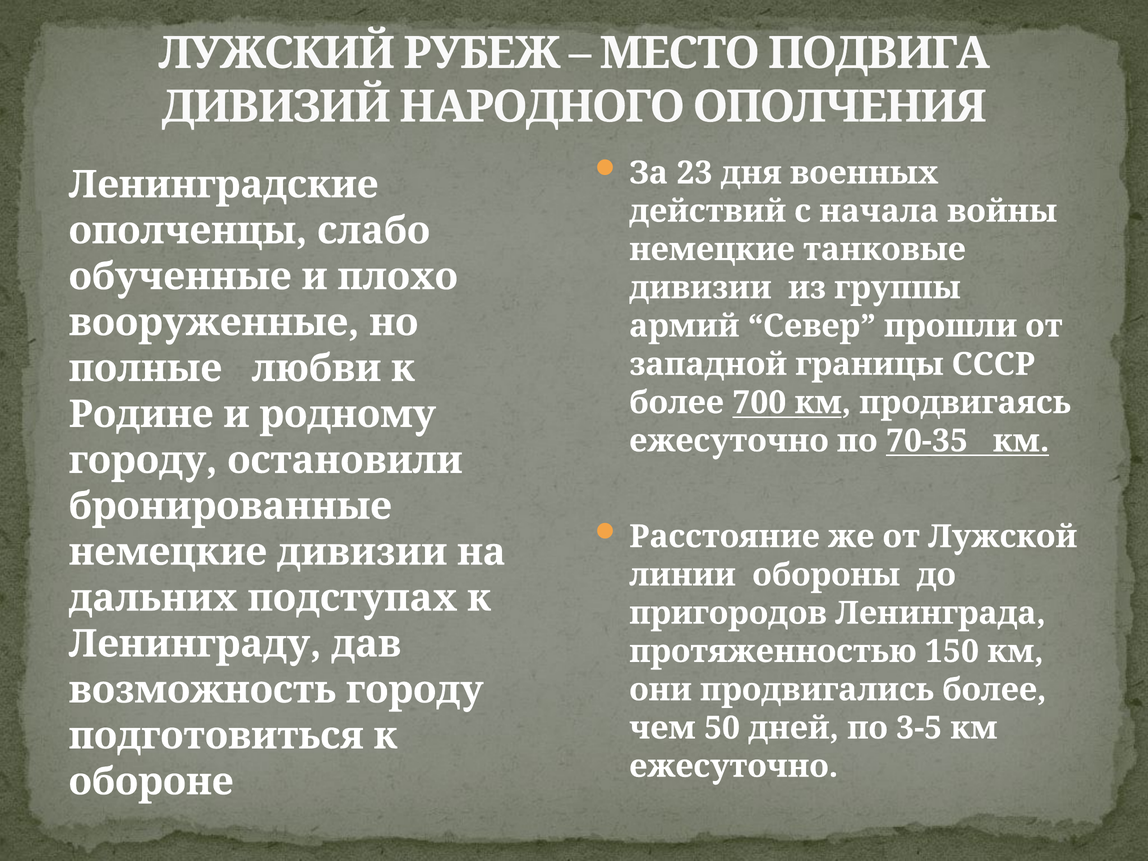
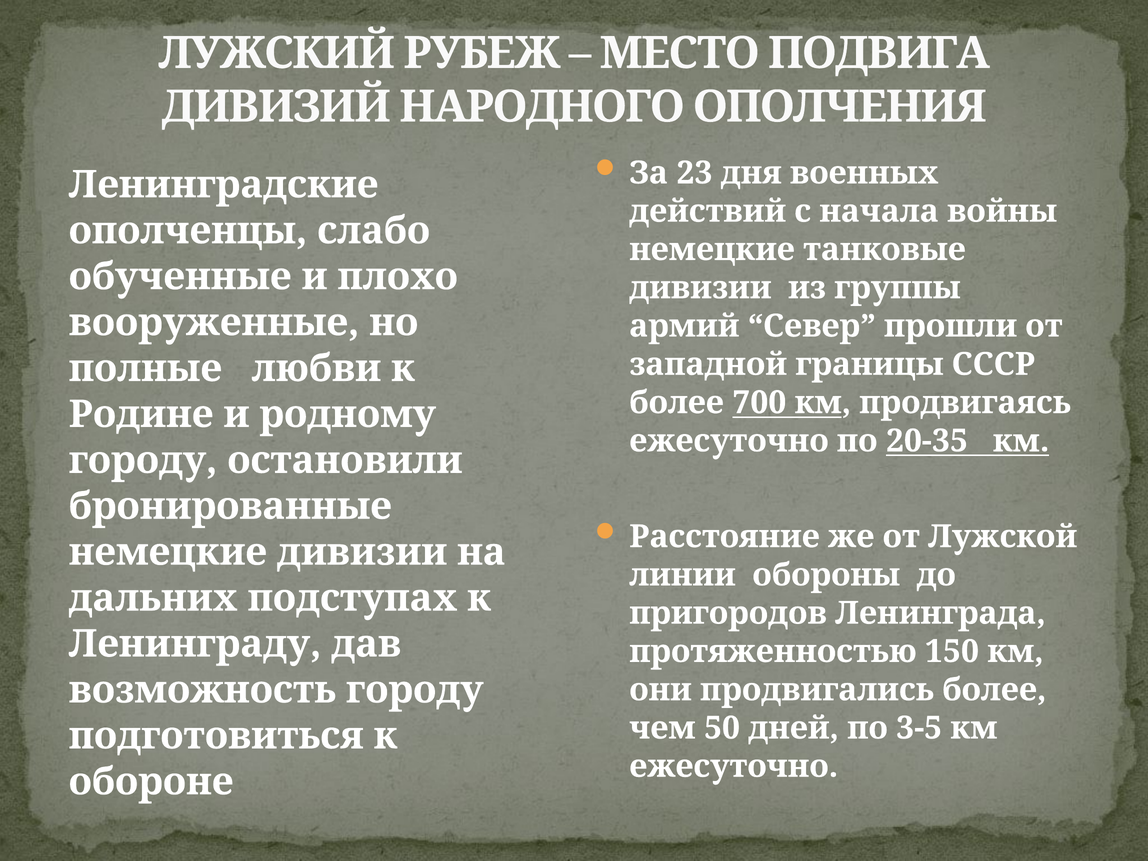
70-35: 70-35 -> 20-35 (927, 441)
